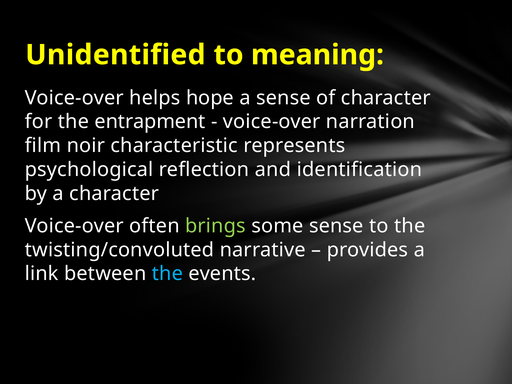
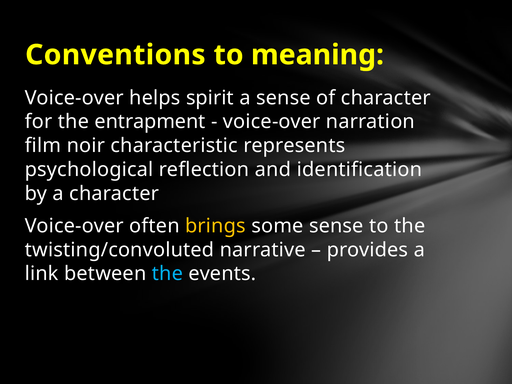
Unidentified: Unidentified -> Conventions (115, 55)
hope: hope -> spirit (210, 98)
brings colour: light green -> yellow (215, 226)
